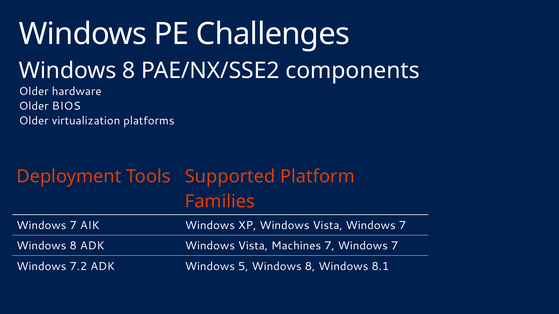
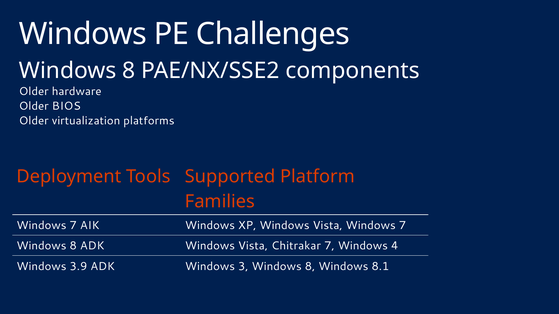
Machines: Machines -> Chitrakar (296, 246)
7 Windows 7: 7 -> 4 (395, 246)
7.2: 7.2 -> 3.9 (78, 267)
5: 5 -> 3 (243, 267)
